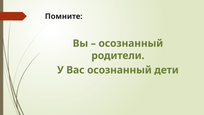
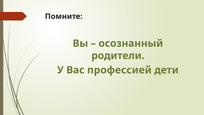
Вас осознанный: осознанный -> профессией (119, 70)
